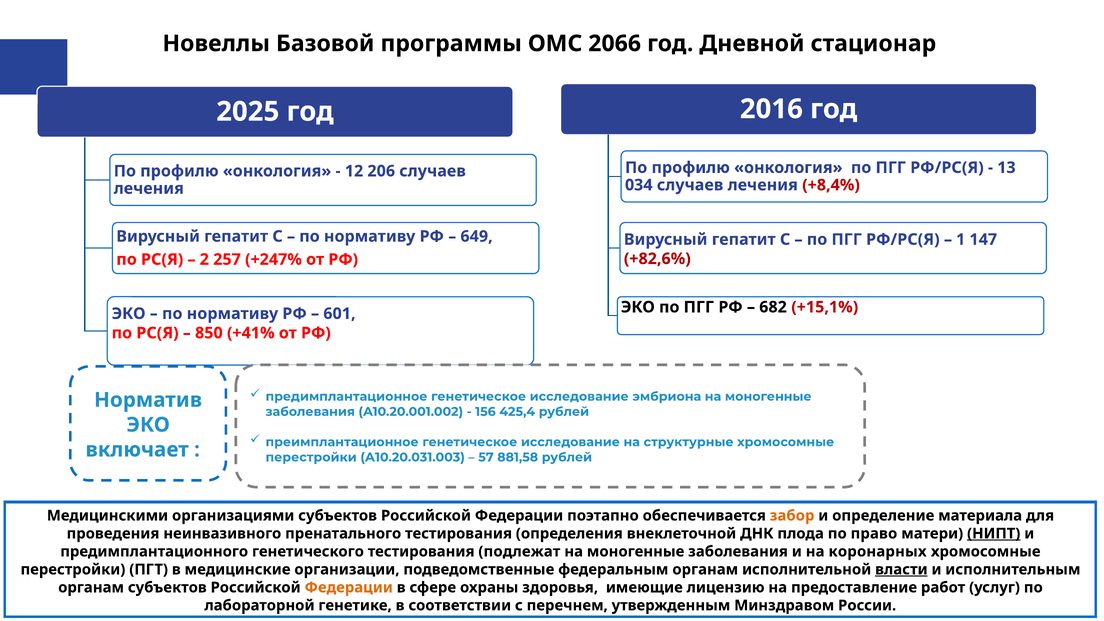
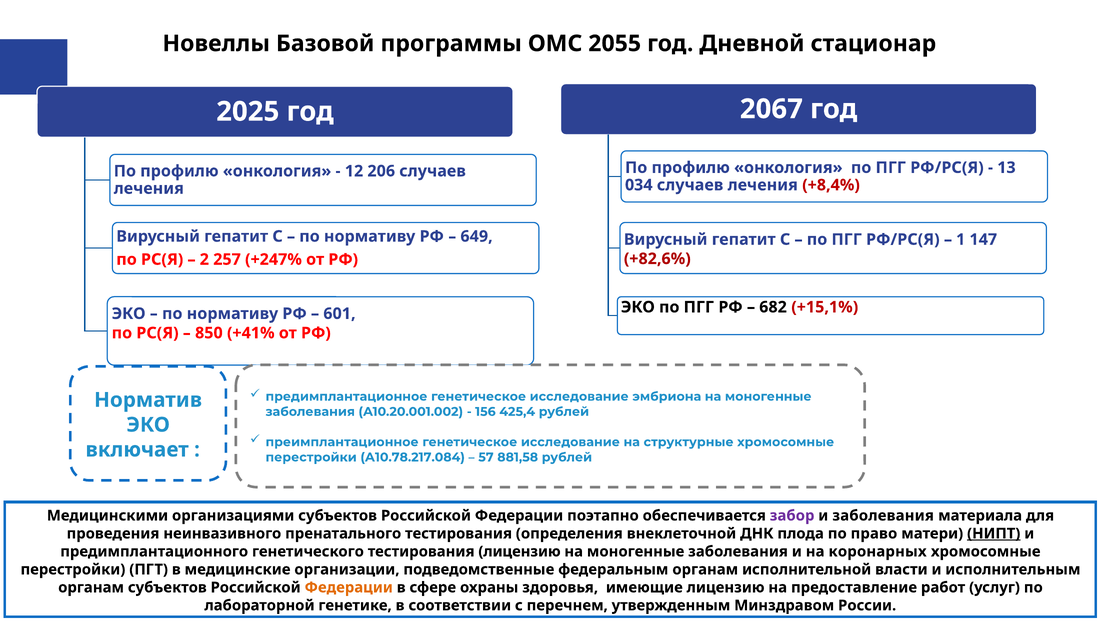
2066: 2066 -> 2055 (615, 44)
2016: 2016 -> 2067 (771, 109)
А10.20.031.003: А10.20.031.003 -> А10.78.217.084 (413, 457)
забор colour: orange -> purple (792, 516)
и определение: определение -> заболевания (883, 516)
тестирования подлежат: подлежат -> лицензию (519, 552)
власти underline: present -> none (901, 569)
